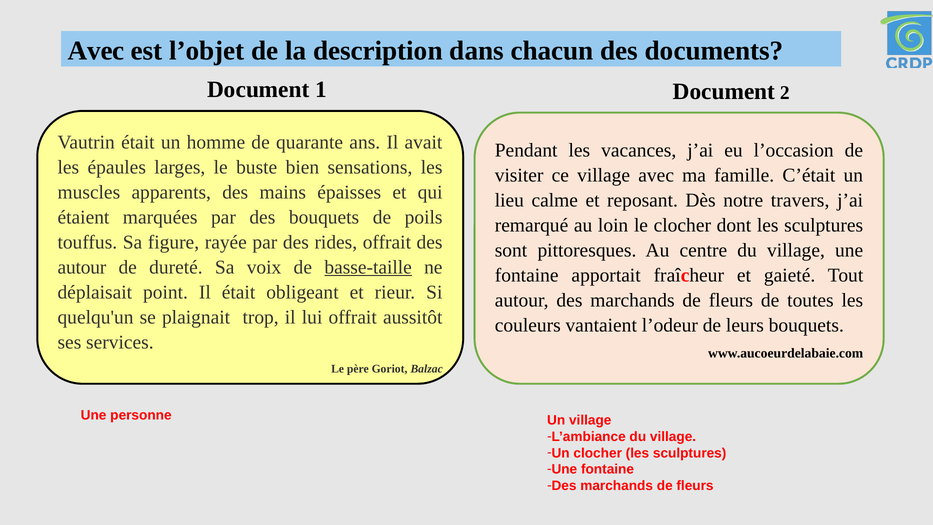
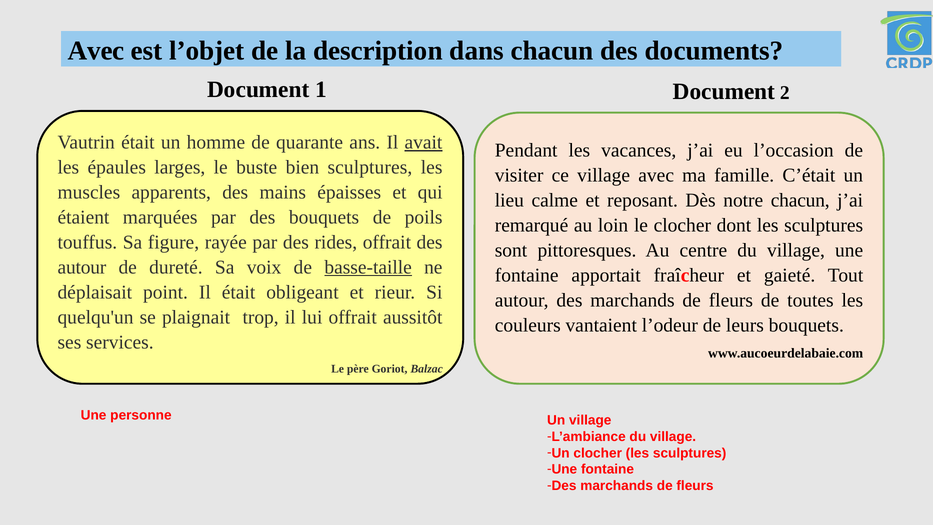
avait underline: none -> present (423, 142)
bien sensations: sensations -> sculptures (370, 167)
notre travers: travers -> chacun (800, 200)
